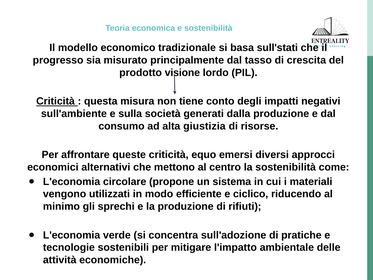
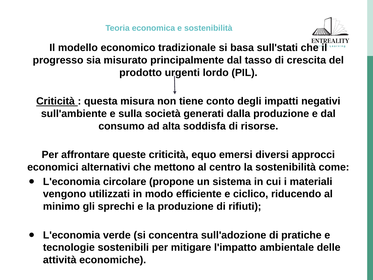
visione: visione -> urgenti (182, 73)
giustizia: giustizia -> soddisfa (204, 126)
